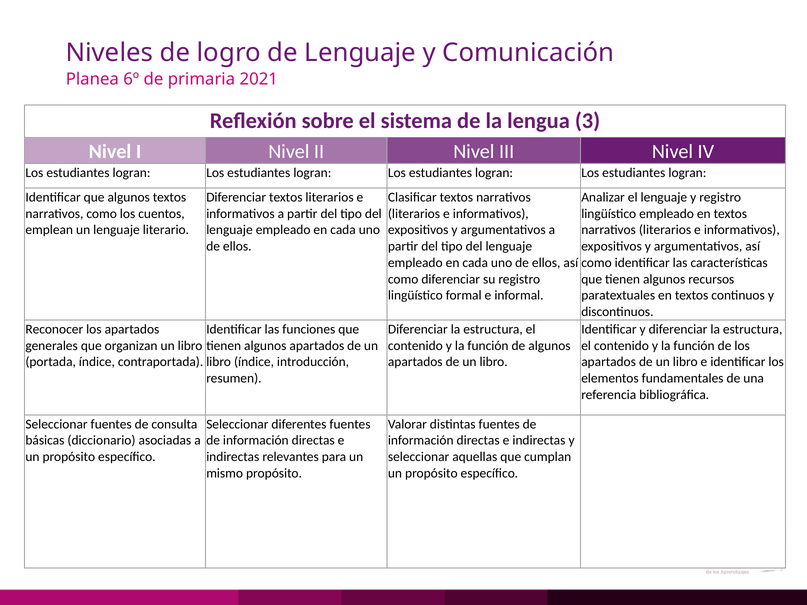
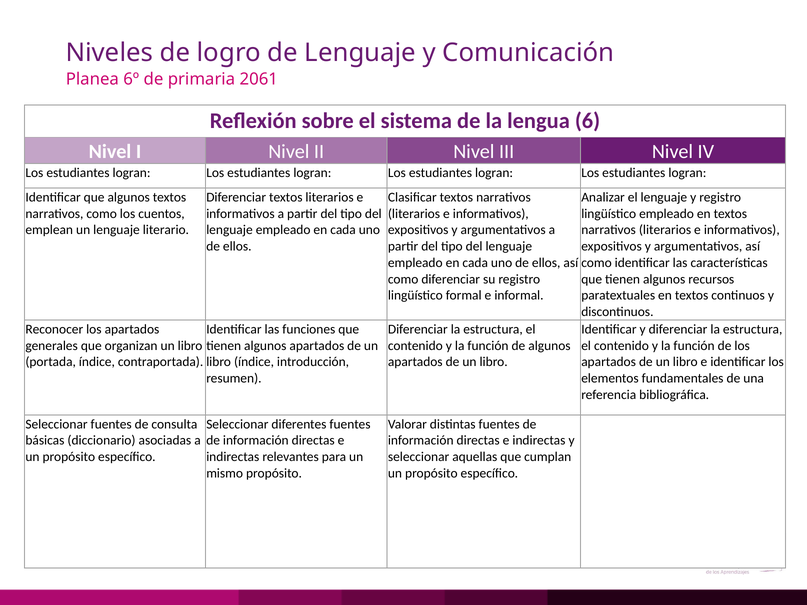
2021: 2021 -> 2061 (259, 79)
3: 3 -> 6 (588, 121)
